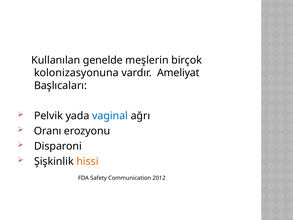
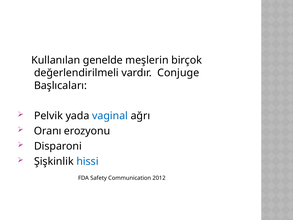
kolonizasyonuna: kolonizasyonuna -> değerlendirilmeli (76, 73)
Ameliyat: Ameliyat -> Conjuge (178, 73)
hissi colour: orange -> blue (87, 161)
